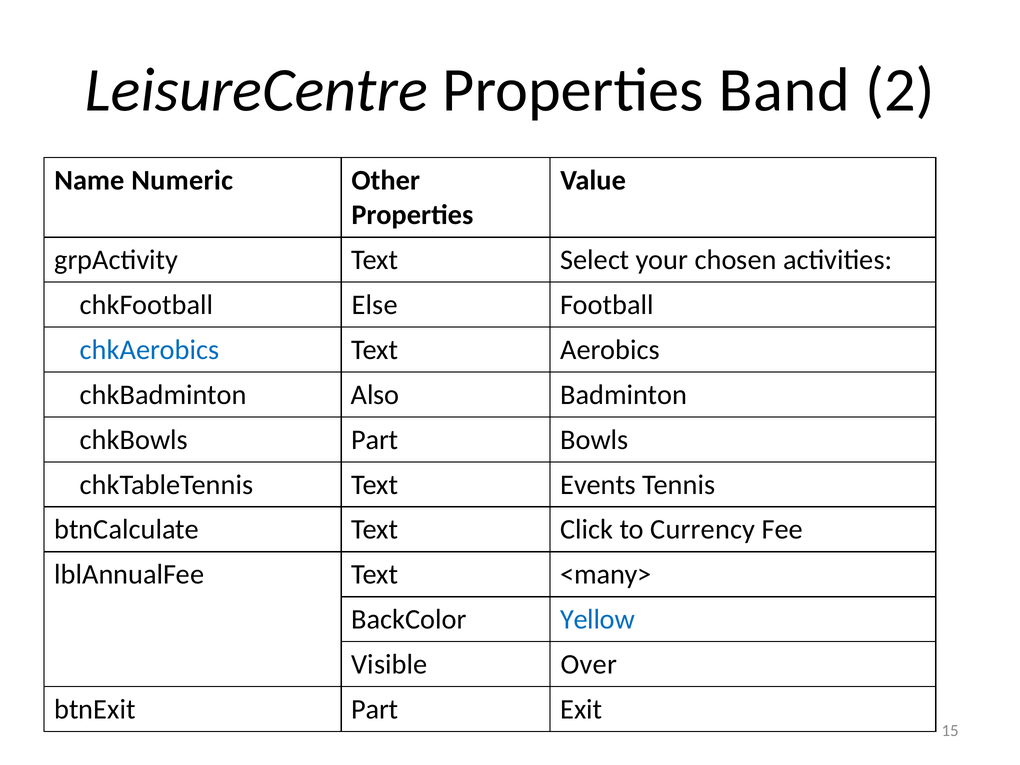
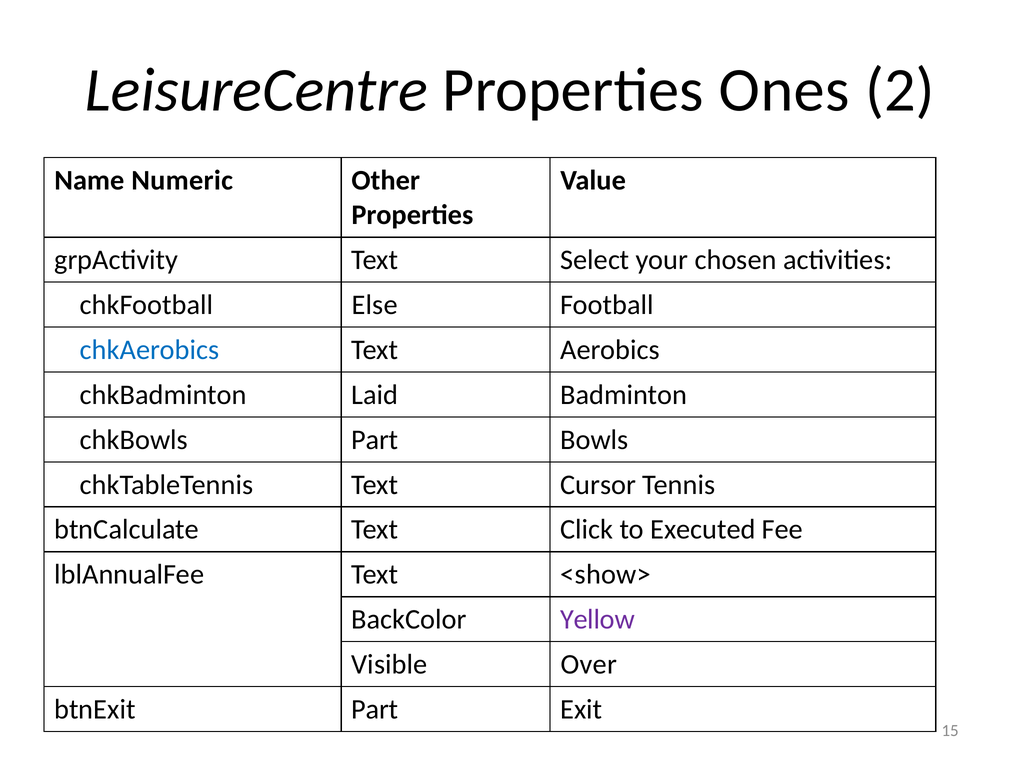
Band: Band -> Ones (784, 90)
Also: Also -> Laid (375, 395)
Events: Events -> Cursor (598, 485)
Currency: Currency -> Executed (703, 530)
<many>: <many> -> <show> (606, 575)
Yellow colour: blue -> purple (597, 619)
